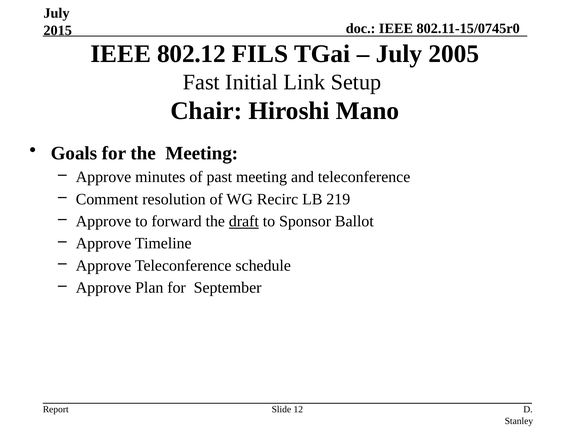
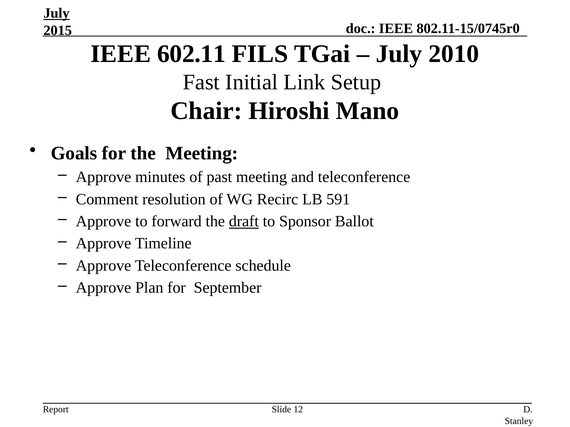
July underline: none -> present (57, 13)
802.12: 802.12 -> 602.11 (191, 54)
2005: 2005 -> 2010 (454, 54)
219: 219 -> 591 (338, 199)
